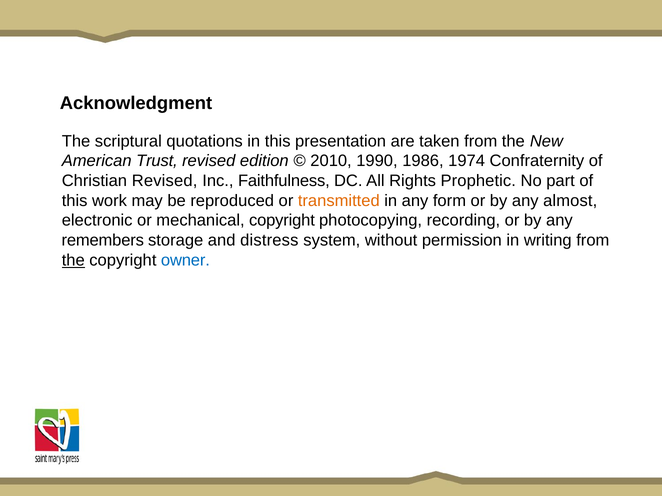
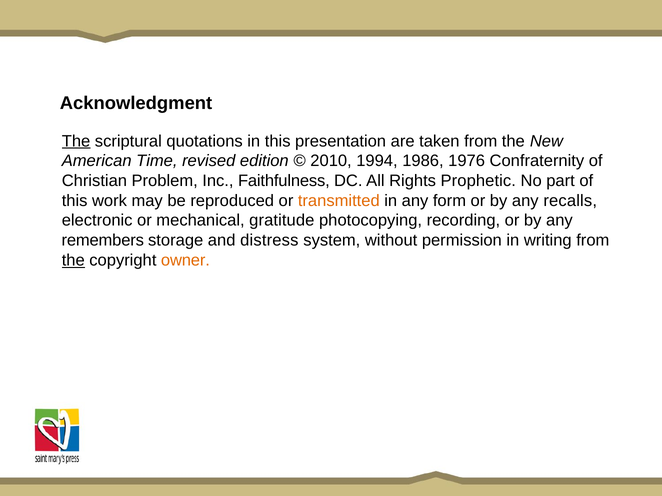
The underline: none -> present (76, 141)
Trust: Trust -> Time (157, 161)
1990: 1990 -> 1994 (377, 161)
1974: 1974 -> 1976 (467, 161)
Christian Revised: Revised -> Problem (165, 181)
almost: almost -> recalls (570, 201)
mechanical copyright: copyright -> gratitude (282, 221)
owner colour: blue -> orange (185, 260)
